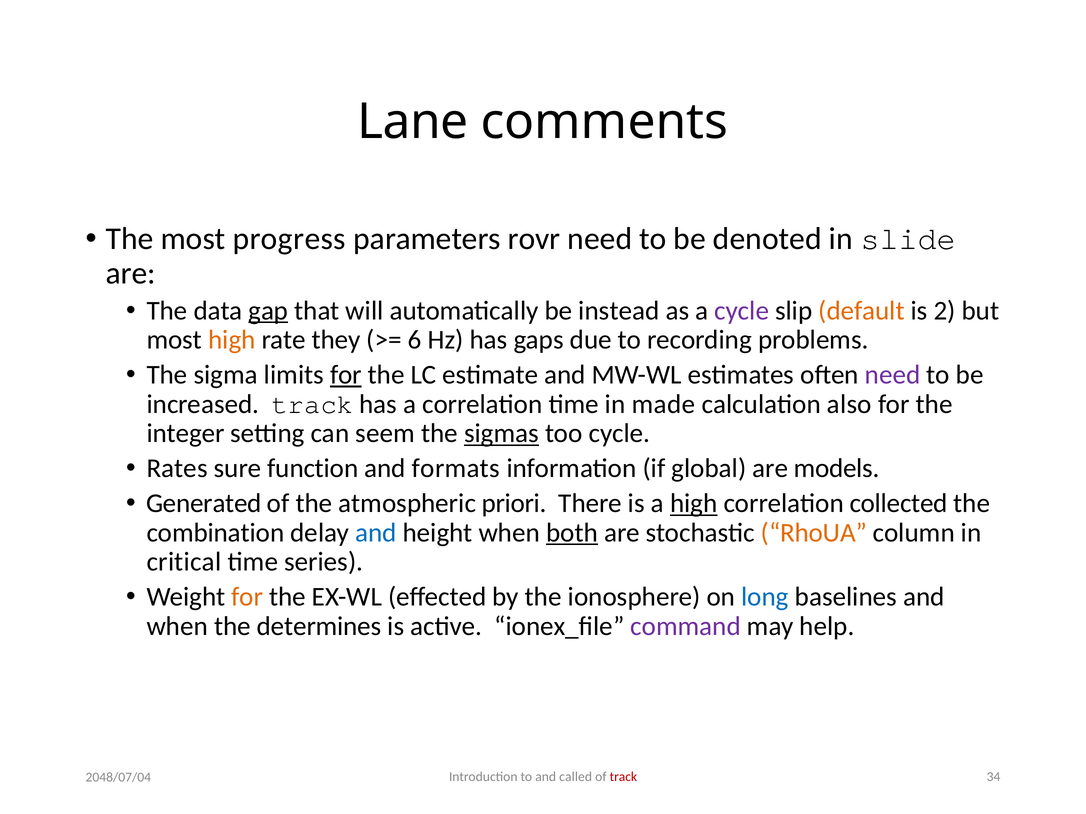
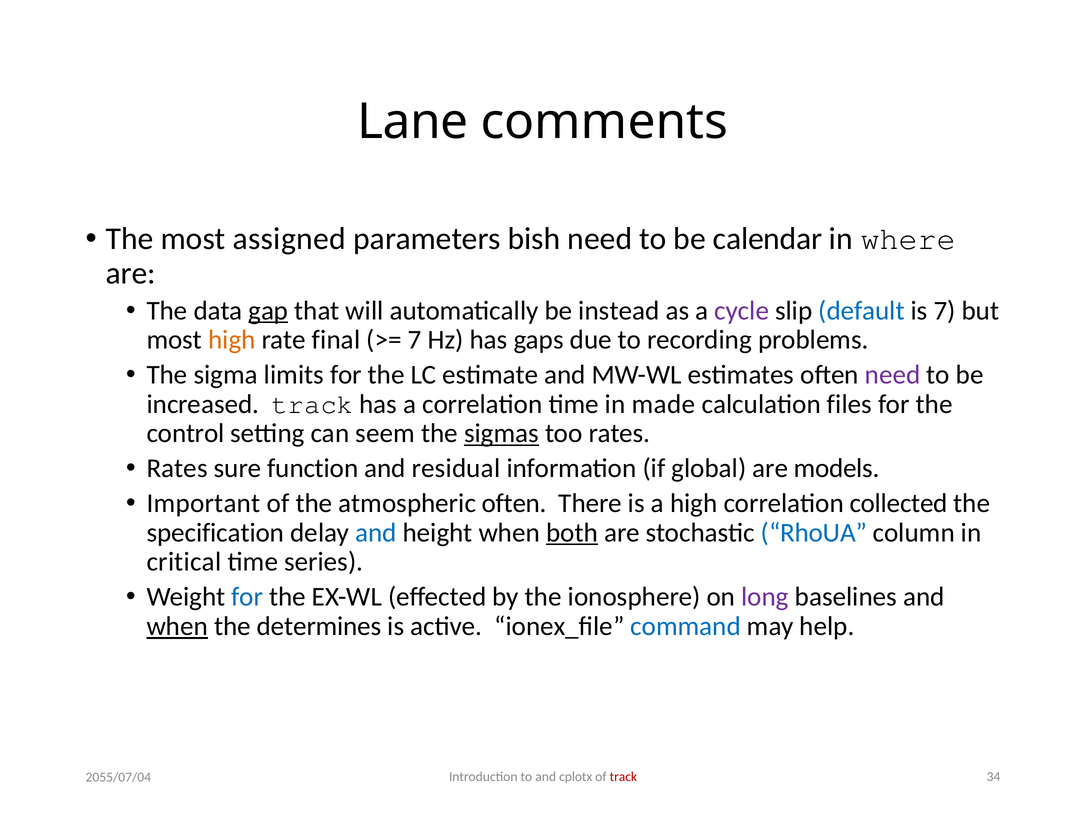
progress: progress -> assigned (289, 239)
rovr: rovr -> bish (534, 239)
denoted: denoted -> calendar (768, 239)
slide: slide -> where (908, 239)
default colour: orange -> blue (862, 311)
is 2: 2 -> 7 (945, 311)
they: they -> final (336, 340)
6: 6 -> 7 (415, 340)
for underline: present -> none (346, 375)
also: also -> files (849, 404)
integer: integer -> control (186, 434)
too cycle: cycle -> rates (619, 434)
formats: formats -> residual (456, 469)
Generated: Generated -> Important (204, 504)
atmospheric priori: priori -> often (514, 504)
high underline: present -> none (694, 504)
combination: combination -> specification (215, 533)
RhoUA colour: orange -> blue (814, 533)
for colour: orange -> blue (247, 597)
long colour: blue -> purple (765, 597)
when underline: none -> present (177, 627)
command colour: purple -> blue (686, 627)
called: called -> cplotx (576, 777)
2048/07/04: 2048/07/04 -> 2055/07/04 (118, 778)
